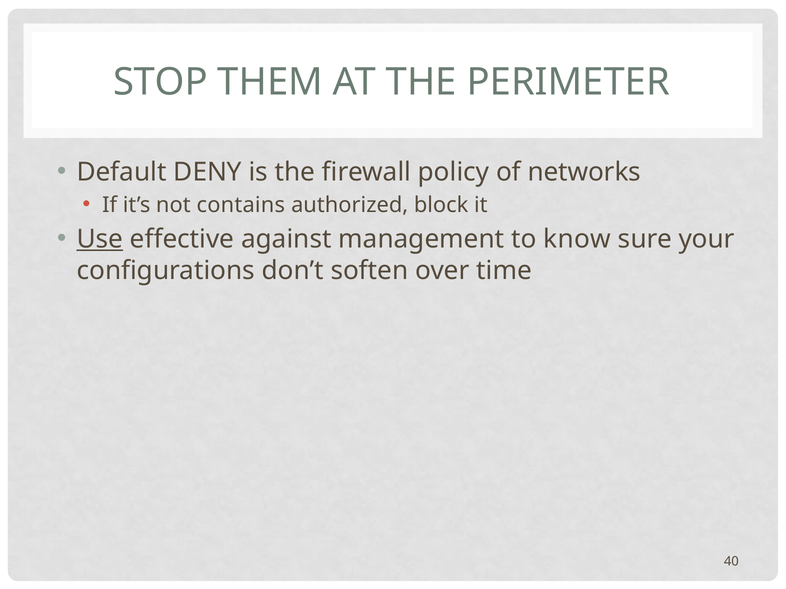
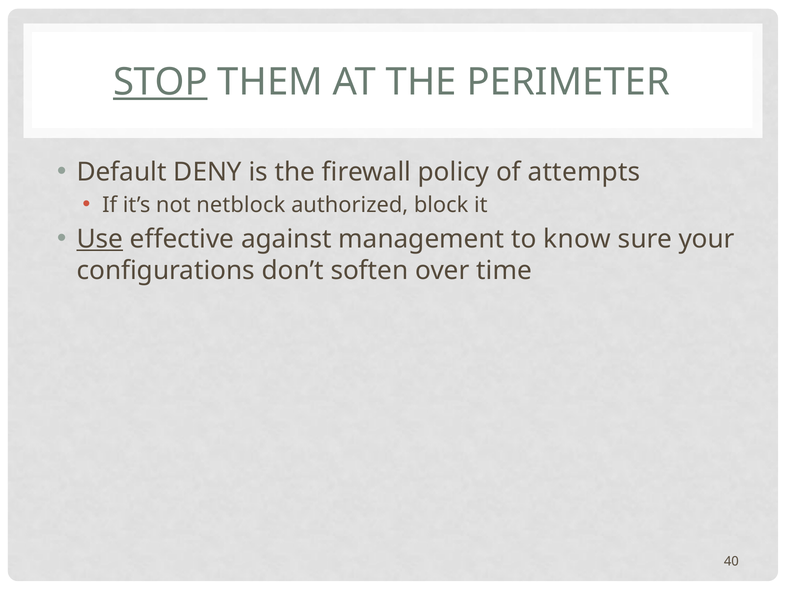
STOP underline: none -> present (160, 82)
networks: networks -> attempts (584, 172)
contains: contains -> netblock (241, 205)
